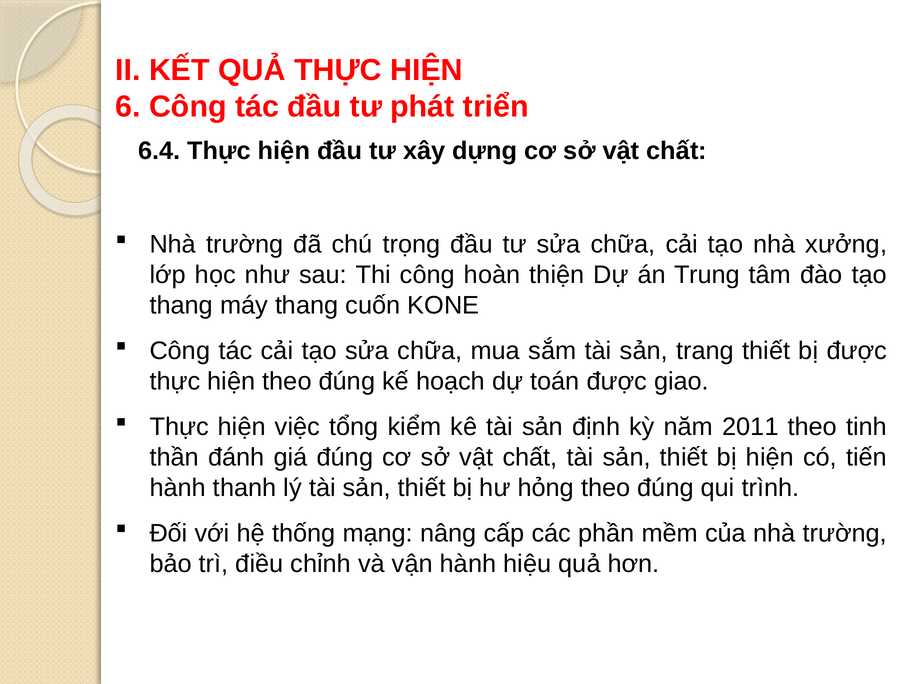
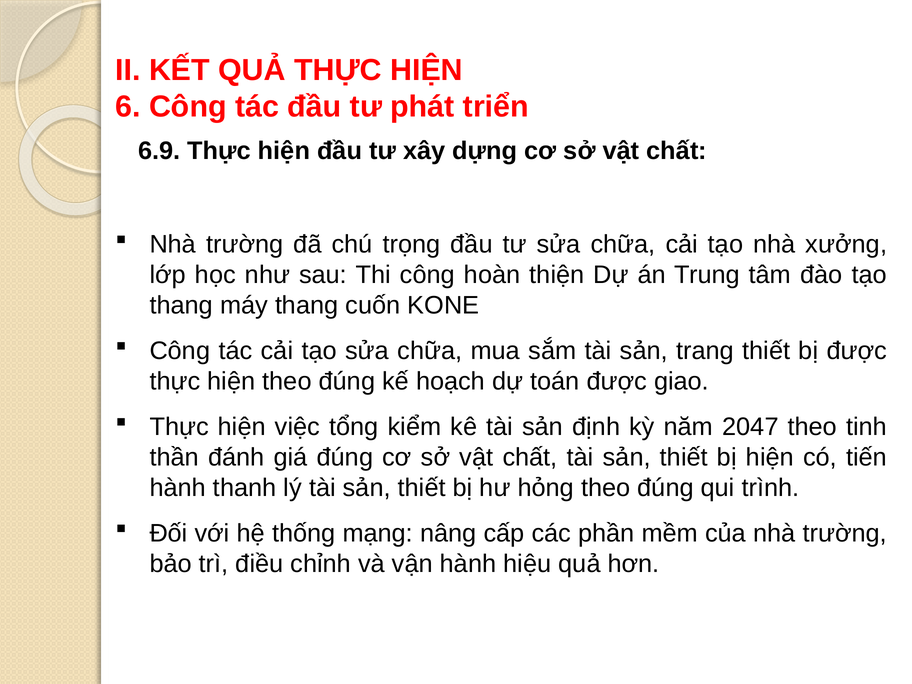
6.4: 6.4 -> 6.9 (159, 151)
2011: 2011 -> 2047 (750, 427)
